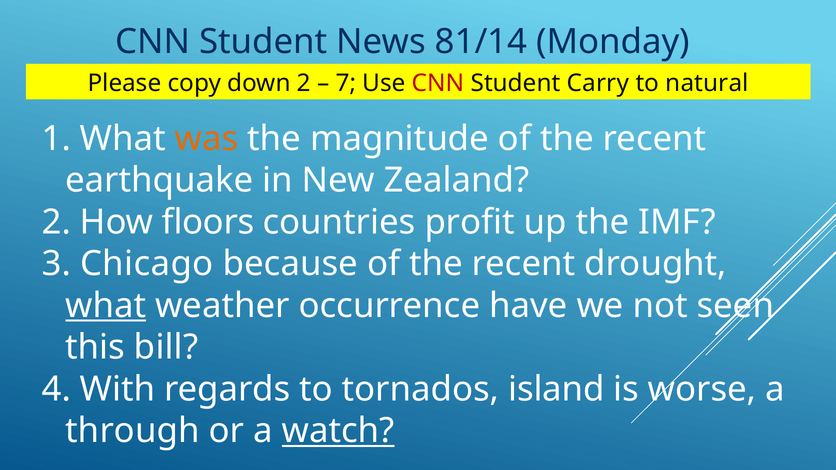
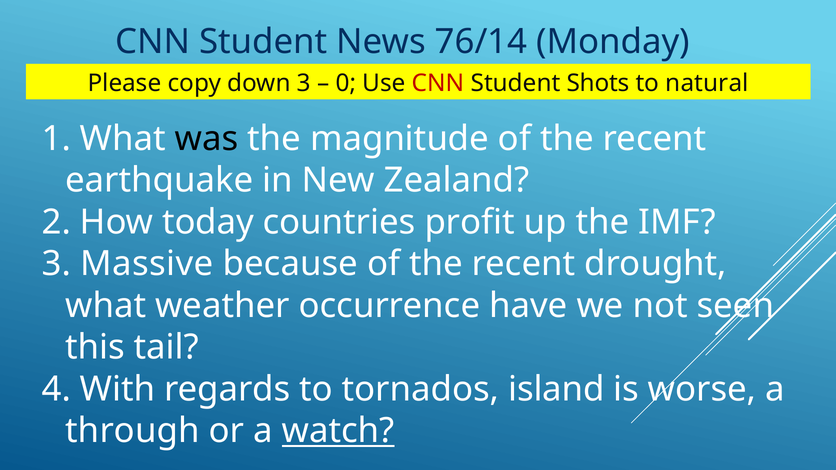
81/14: 81/14 -> 76/14 (481, 42)
down 2: 2 -> 3 (304, 83)
7: 7 -> 0 (346, 83)
Carry: Carry -> Shots (598, 83)
was colour: orange -> black (207, 139)
floors: floors -> today (208, 222)
Chicago: Chicago -> Massive (147, 264)
what underline: present -> none (106, 306)
bill: bill -> tail (166, 348)
